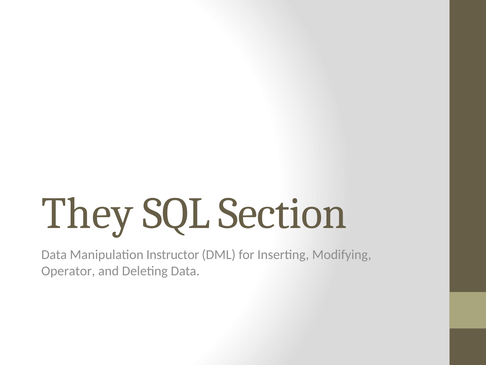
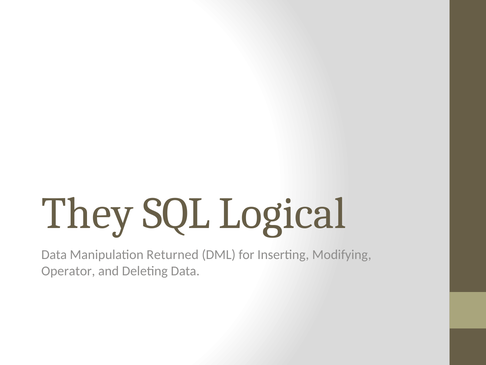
Section: Section -> Logical (282, 213)
Instructor: Instructor -> Returned (173, 254)
